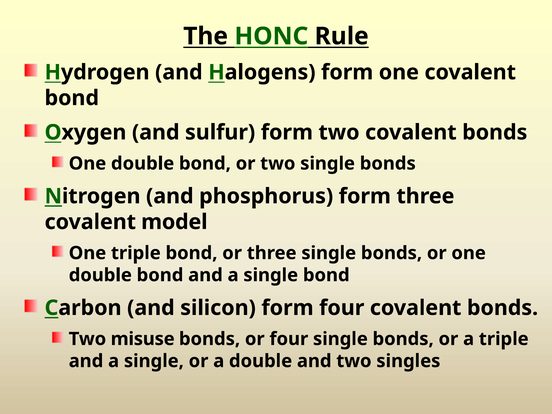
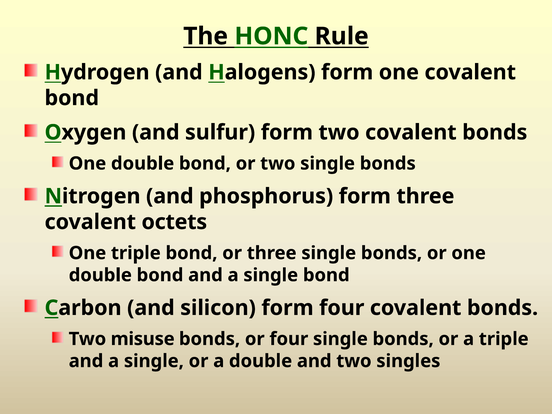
model: model -> octets (174, 222)
